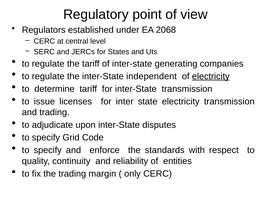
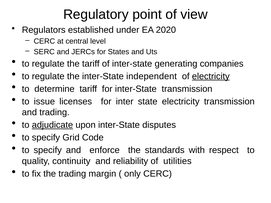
2068: 2068 -> 2020 (166, 30)
adjudicate underline: none -> present (52, 125)
entities: entities -> utilities (177, 161)
